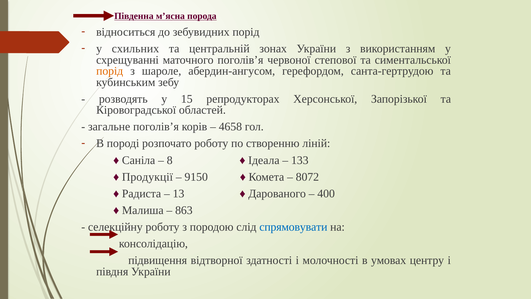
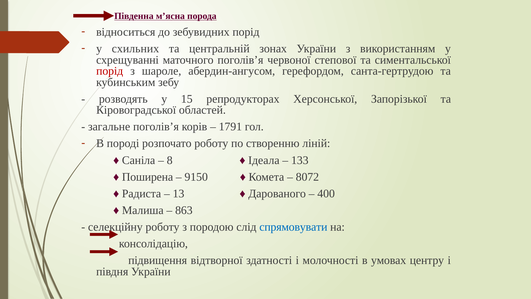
порід colour: orange -> red (110, 71)
4658: 4658 -> 1791 (230, 127)
Продукції: Продукції -> Поширена (148, 177)
